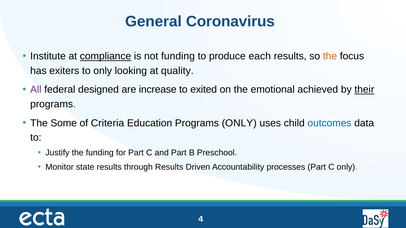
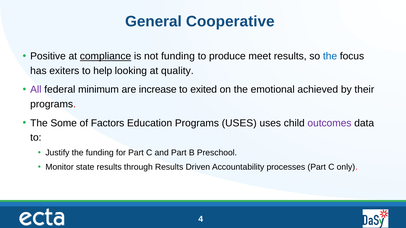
Coronavirus: Coronavirus -> Cooperative (230, 22)
Institute: Institute -> Positive (48, 56)
each: each -> meet (260, 56)
the colour: orange -> blue (330, 56)
to only: only -> help (103, 71)
designed: designed -> minimum (98, 90)
their underline: present -> none (364, 90)
Criteria: Criteria -> Factors (108, 123)
Programs ONLY: ONLY -> USES (239, 123)
outcomes colour: blue -> purple (329, 123)
